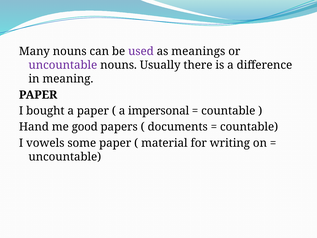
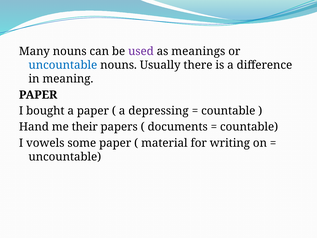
uncountable colour: purple -> blue (63, 65)
impersonal: impersonal -> depressing (159, 111)
good: good -> their (85, 127)
